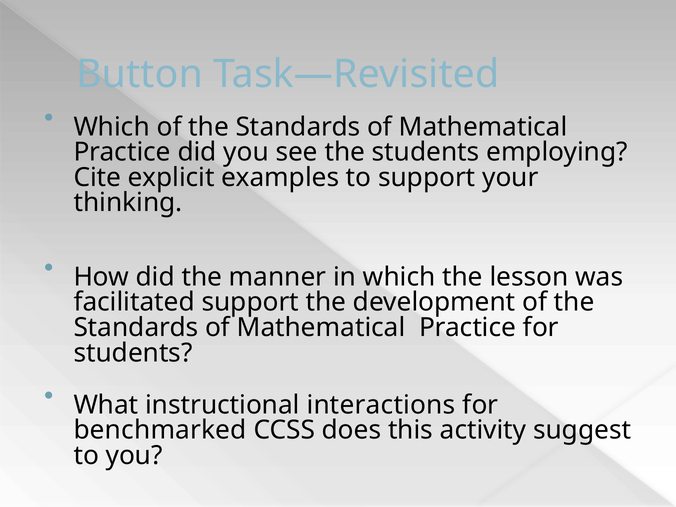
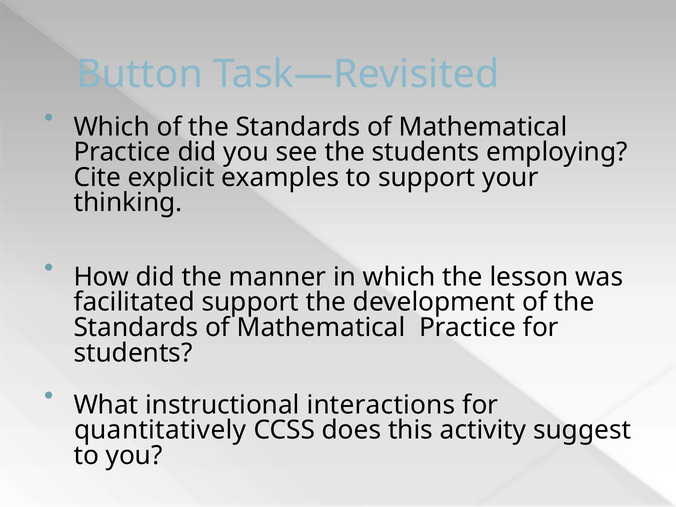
benchmarked: benchmarked -> quantitatively (160, 430)
